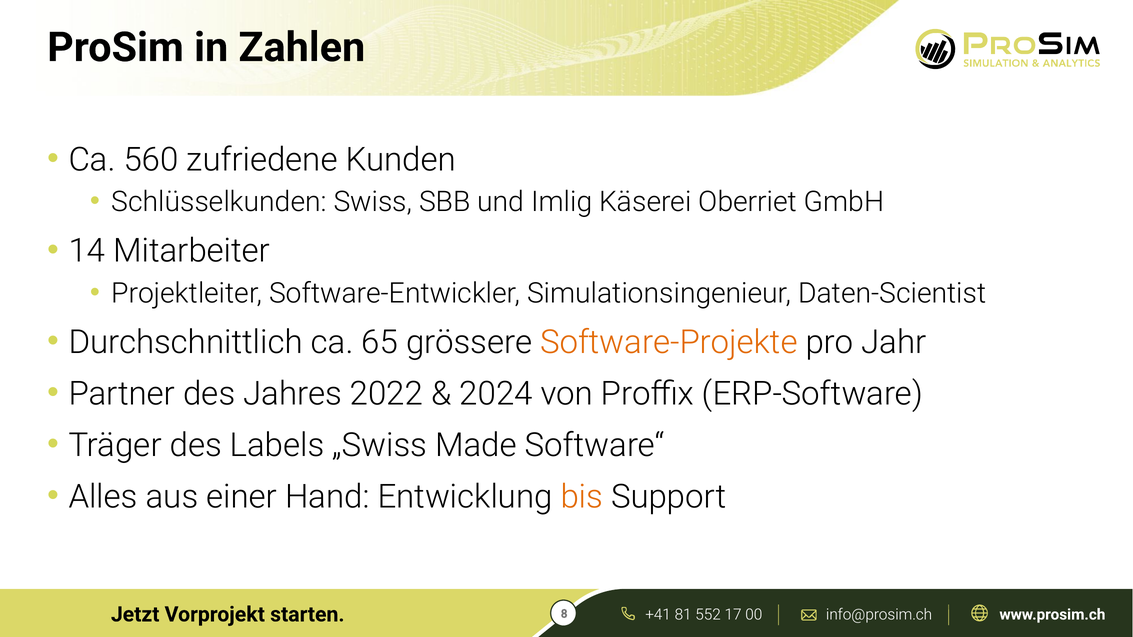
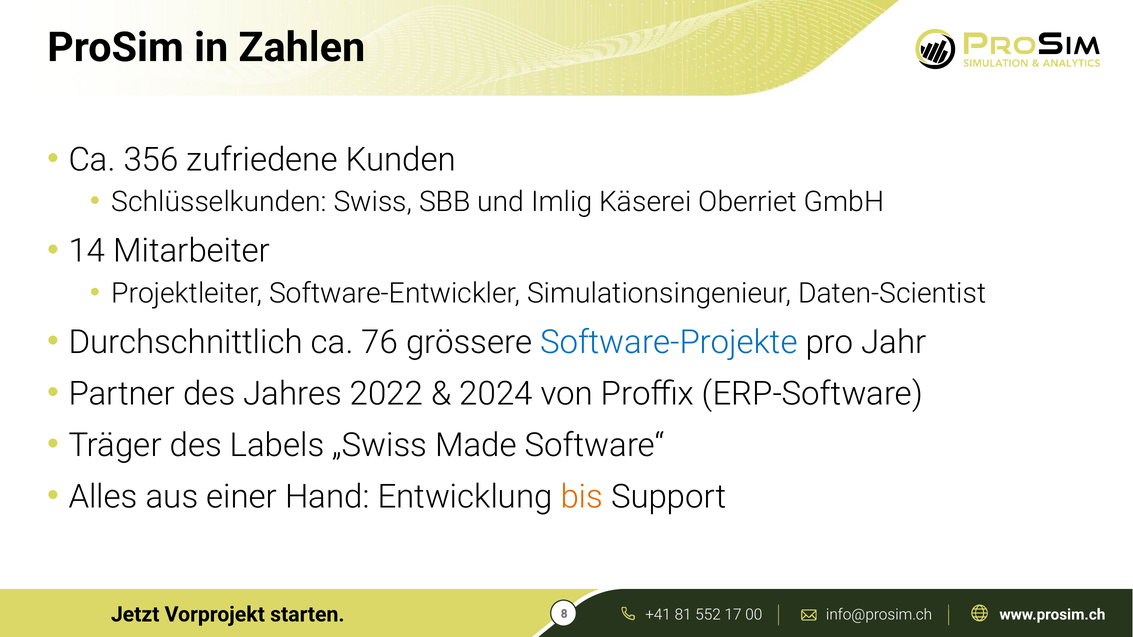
560: 560 -> 356 (151, 160)
65: 65 -> 76 (380, 342)
Software-Projekte colour: orange -> blue (669, 342)
